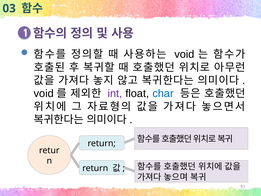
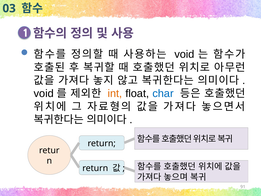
int colour: purple -> orange (115, 93)
